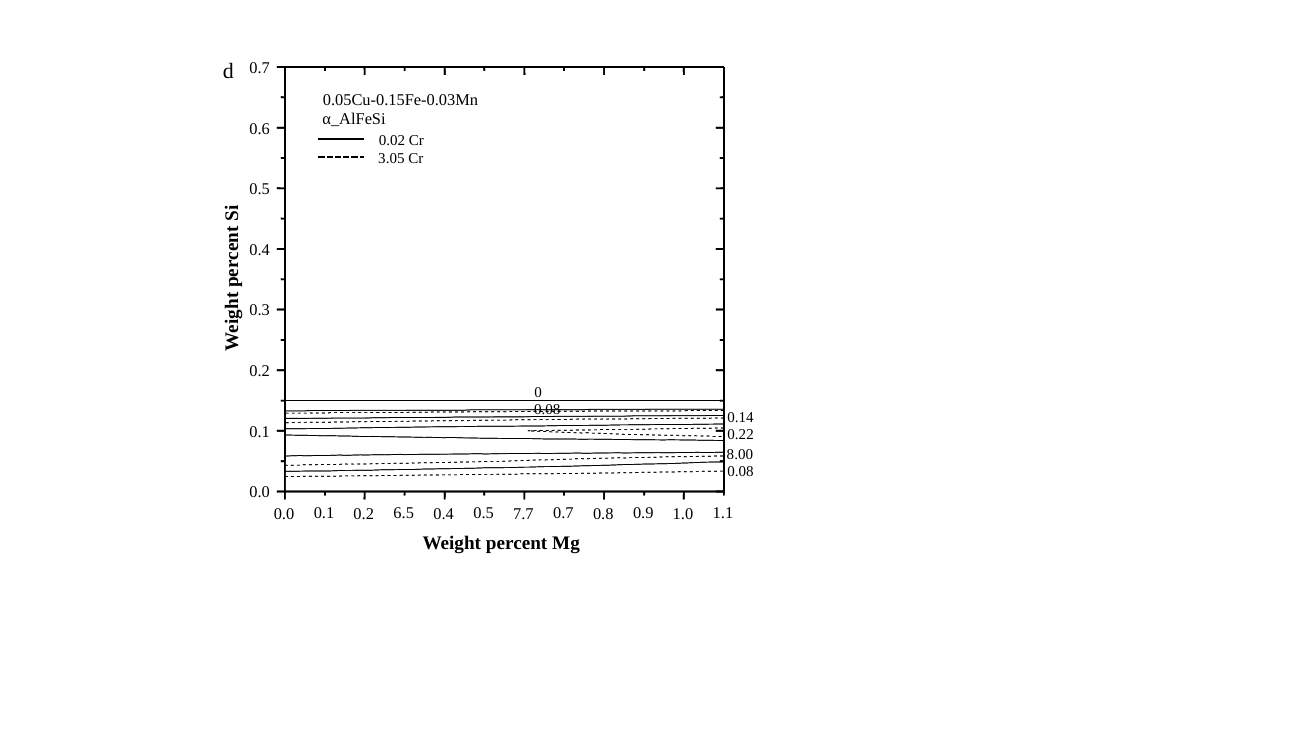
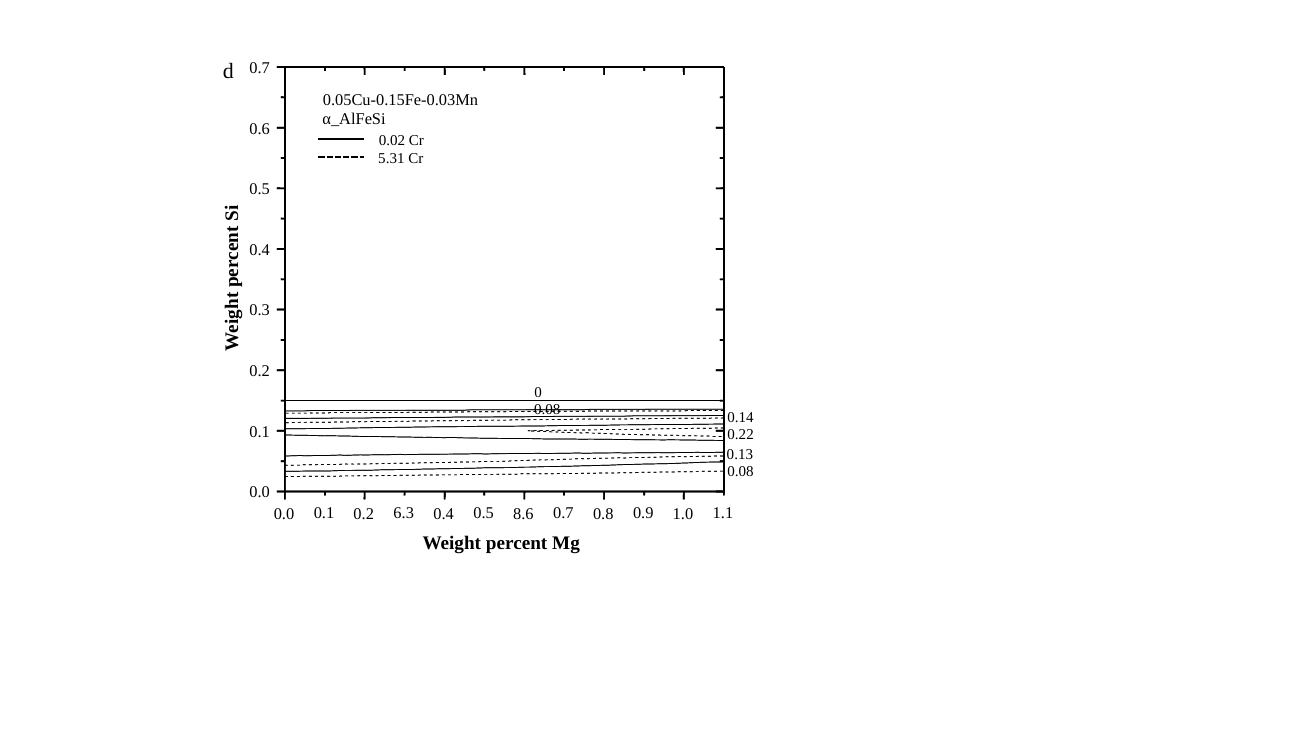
3.05: 3.05 -> 5.31 (391, 158)
8.00: 8.00 -> 0.13 (740, 454)
6.5: 6.5 -> 6.3 (404, 514)
7.7: 7.7 -> 8.6 (523, 514)
